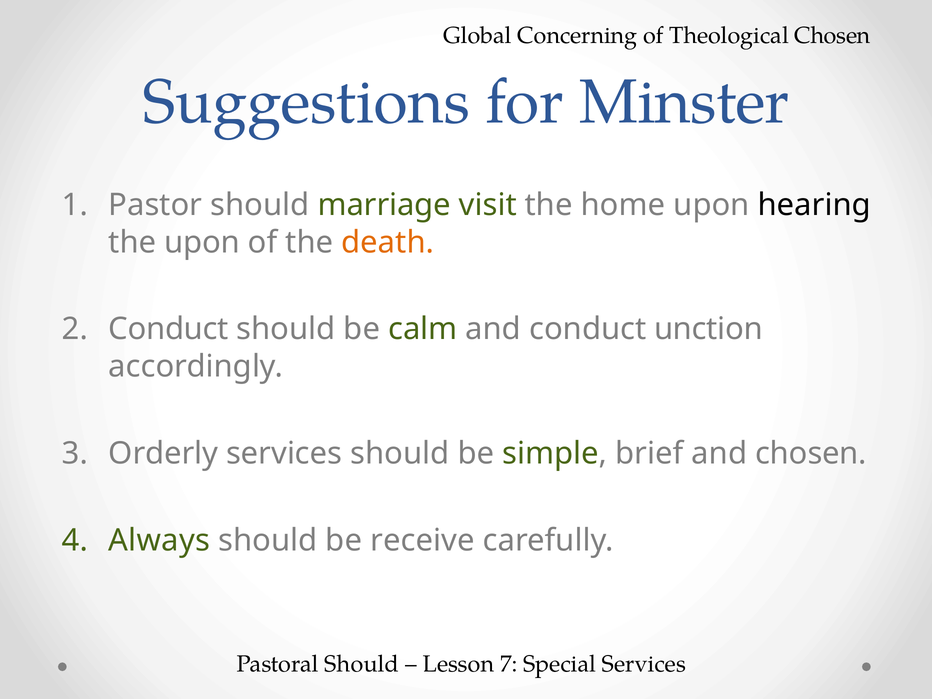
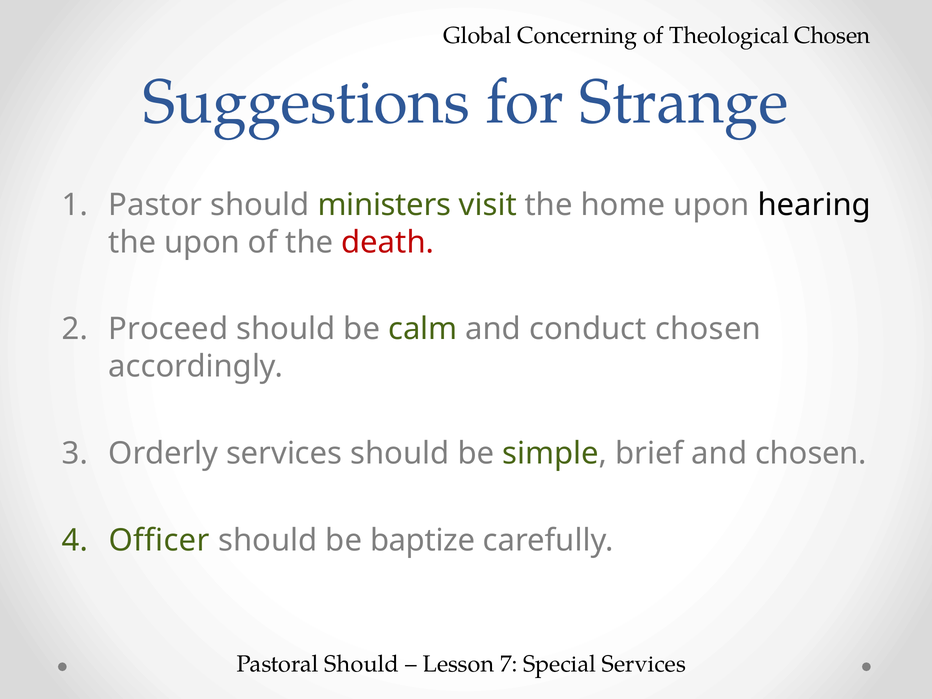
Minster: Minster -> Strange (684, 102)
marriage: marriage -> ministers (384, 205)
death colour: orange -> red (388, 242)
Conduct: Conduct -> Proceed (168, 329)
conduct unction: unction -> chosen (708, 329)
Always: Always -> Officer (159, 540)
receive: receive -> baptize (423, 540)
